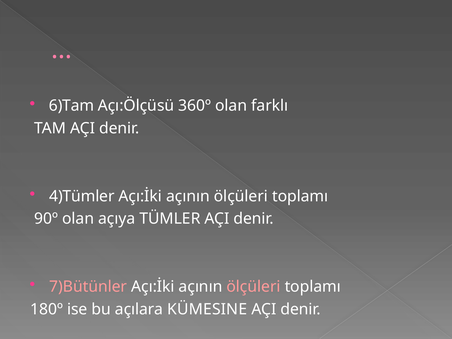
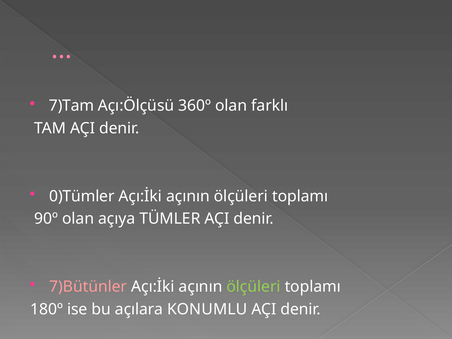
6)Tam: 6)Tam -> 7)Tam (72, 106)
4)Tümler: 4)Tümler -> 0)Tümler (82, 196)
ölçüleri colour: pink -> light green (254, 287)
KÜMESINE: KÜMESINE -> KONUMLU (207, 309)
